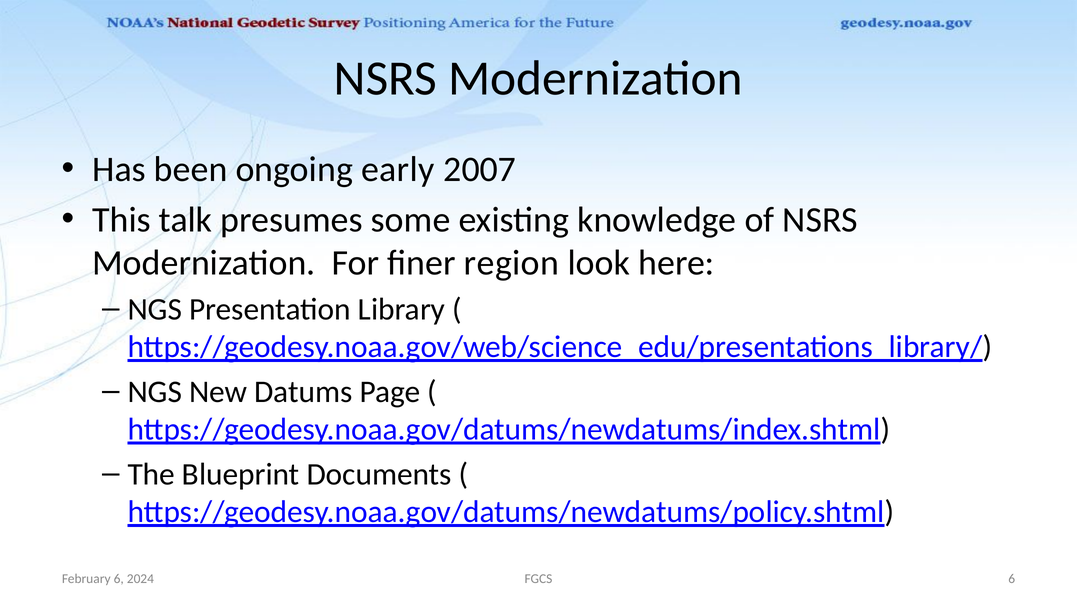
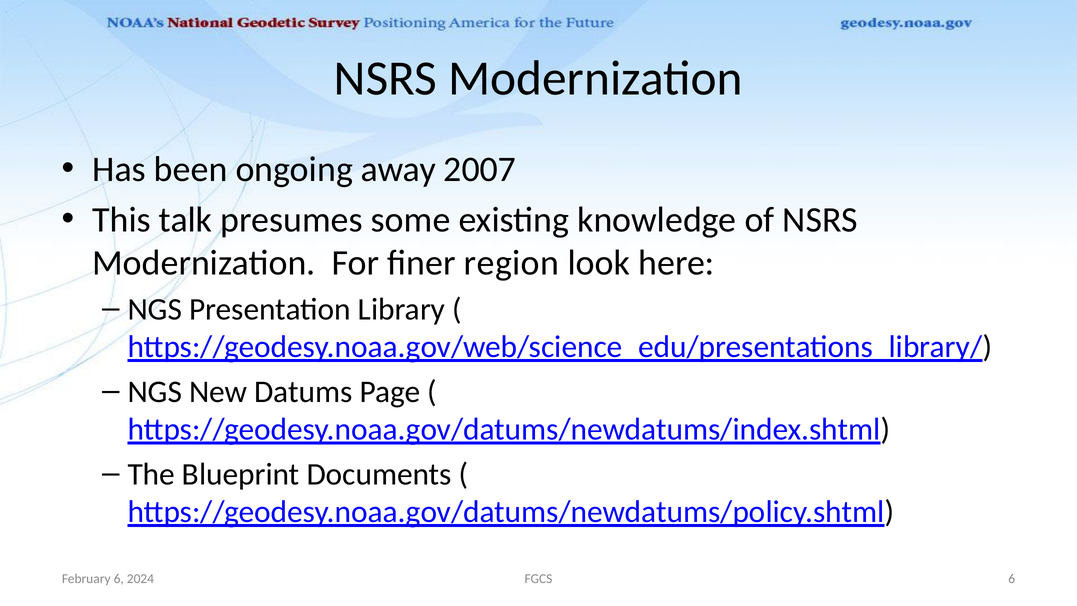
early: early -> away (398, 169)
